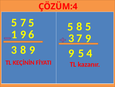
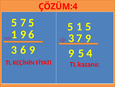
5 8: 8 -> 1 (79, 26)
3 8: 8 -> 6 (23, 49)
